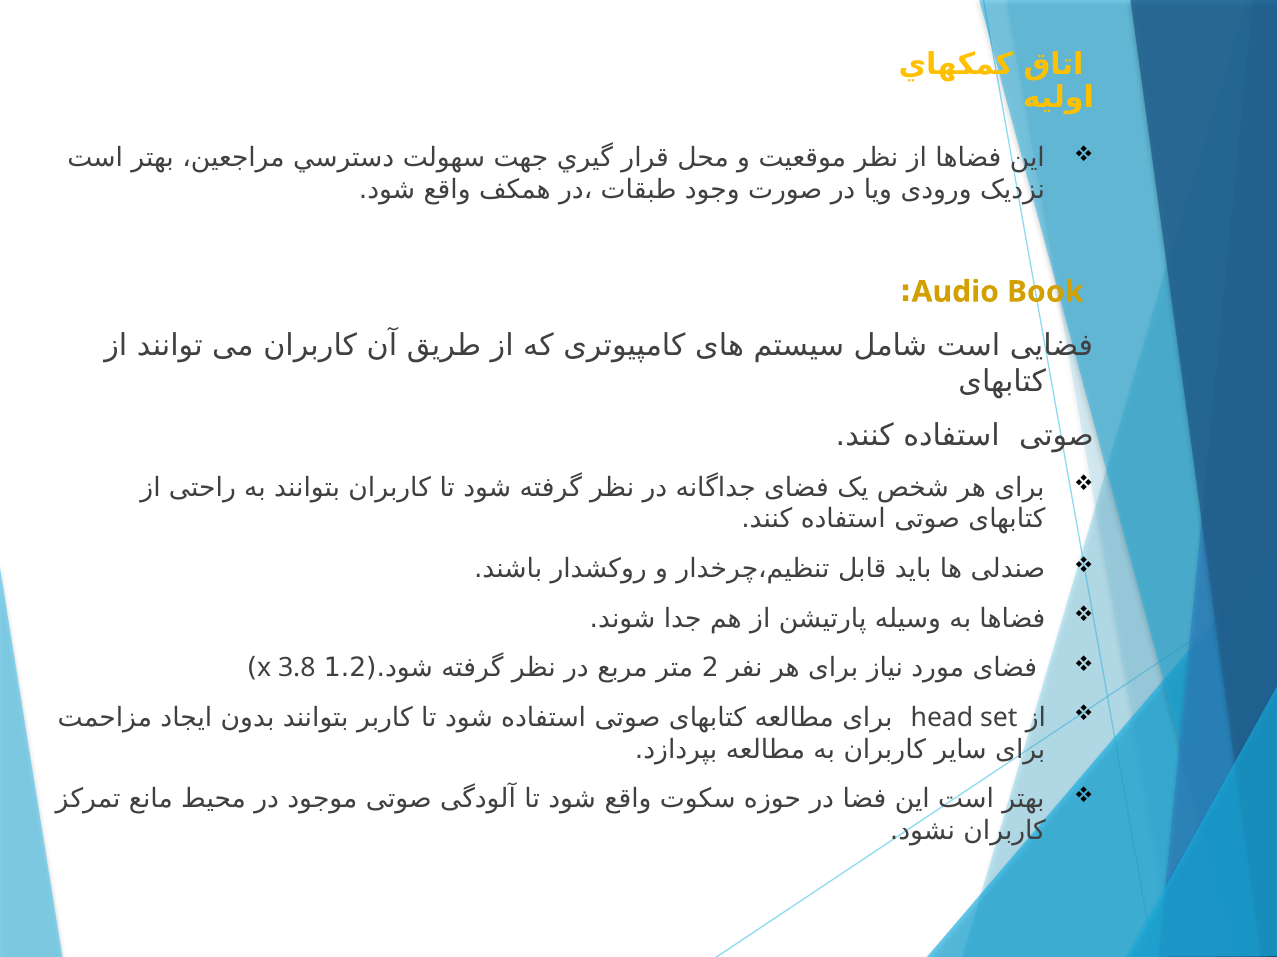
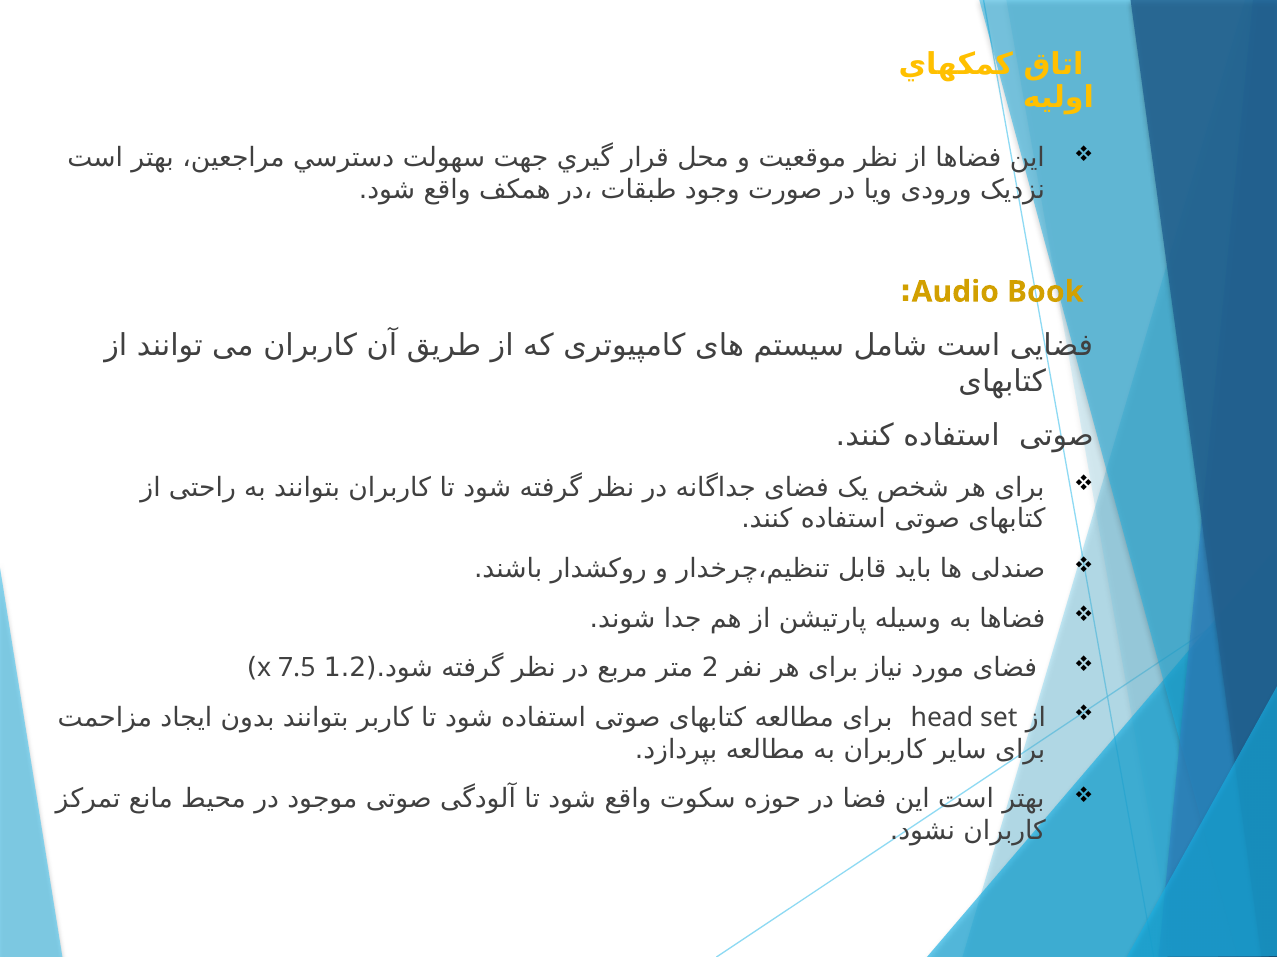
3.8: 3.8 -> 7.5 (297, 669)
